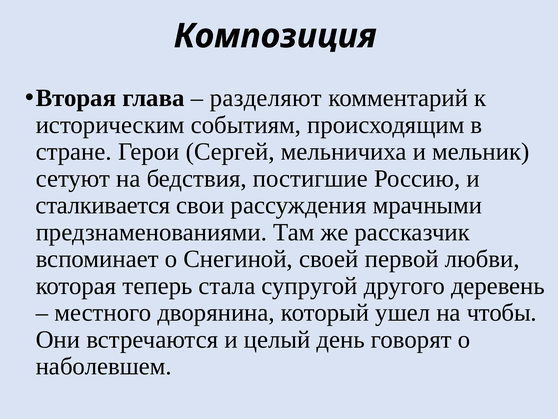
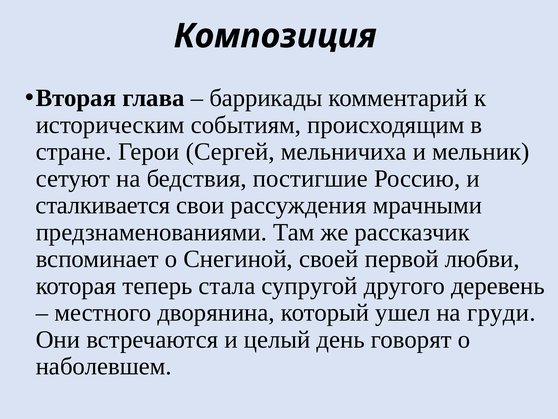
разделяют: разделяют -> баррикады (266, 98)
чтобы: чтобы -> груди (501, 312)
